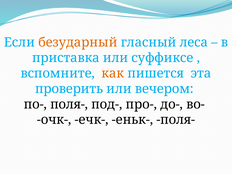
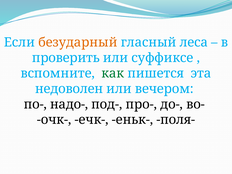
приставка: приставка -> проверить (66, 58)
как colour: orange -> green (113, 73)
проверить: проверить -> недоволен (69, 89)
по- поля-: поля- -> надо- (69, 104)
